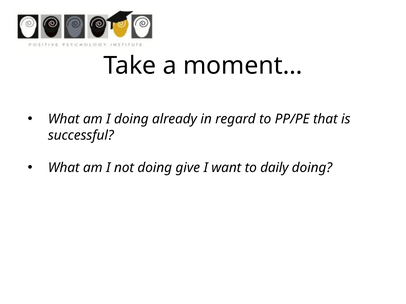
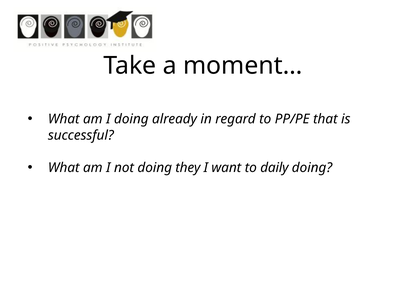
give: give -> they (188, 168)
